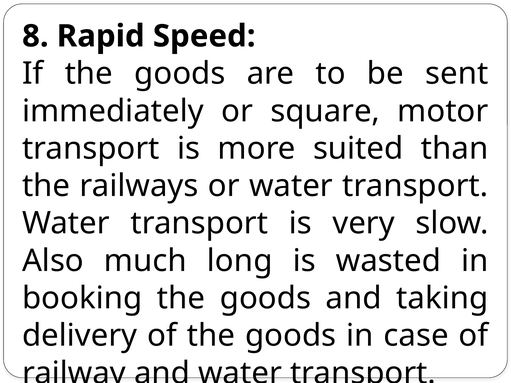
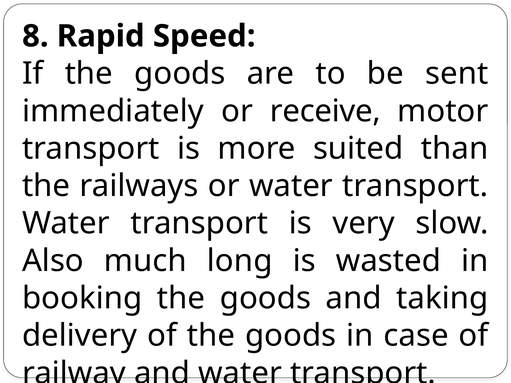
square: square -> receive (325, 111)
